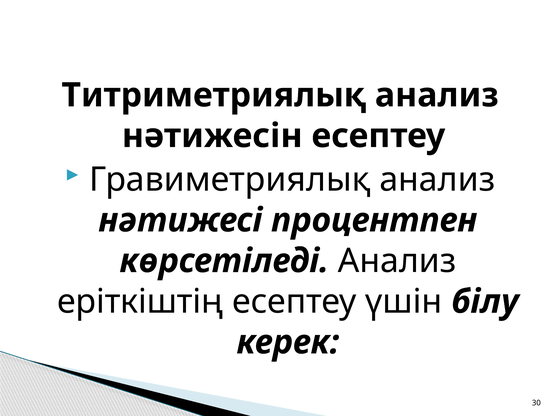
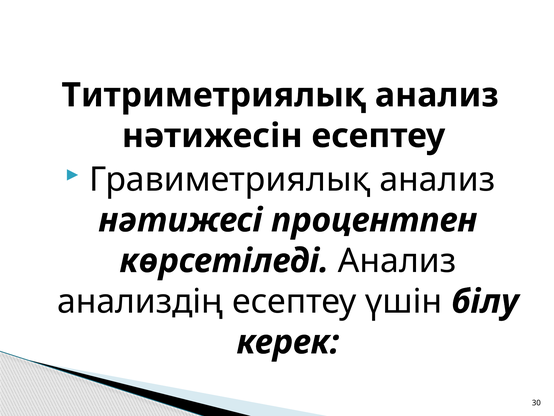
еріткіштің: еріткіштің -> анализдің (140, 301)
